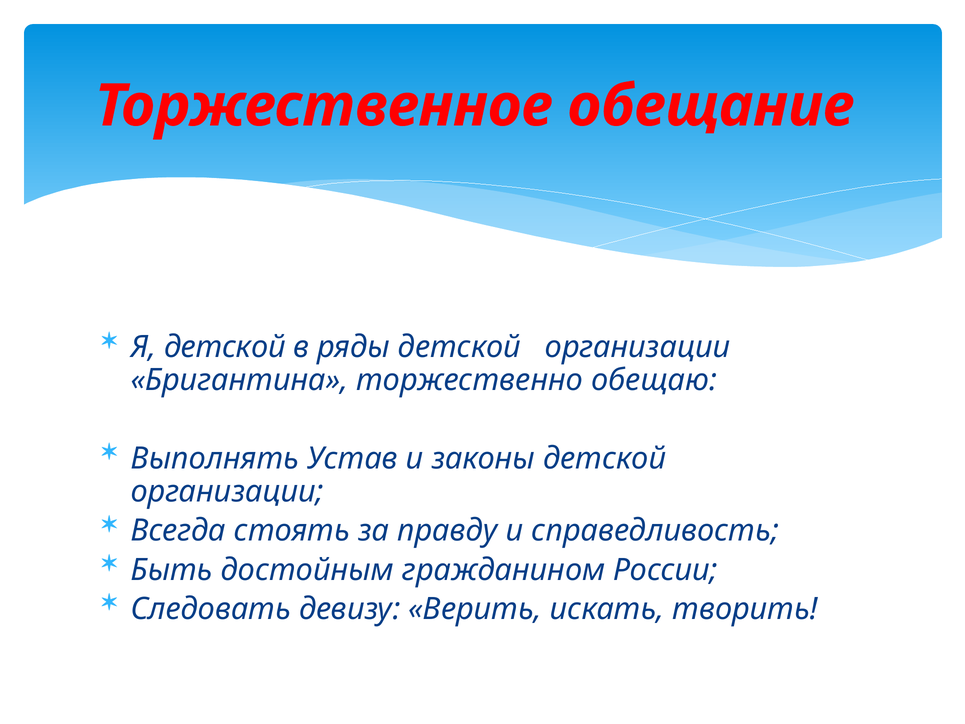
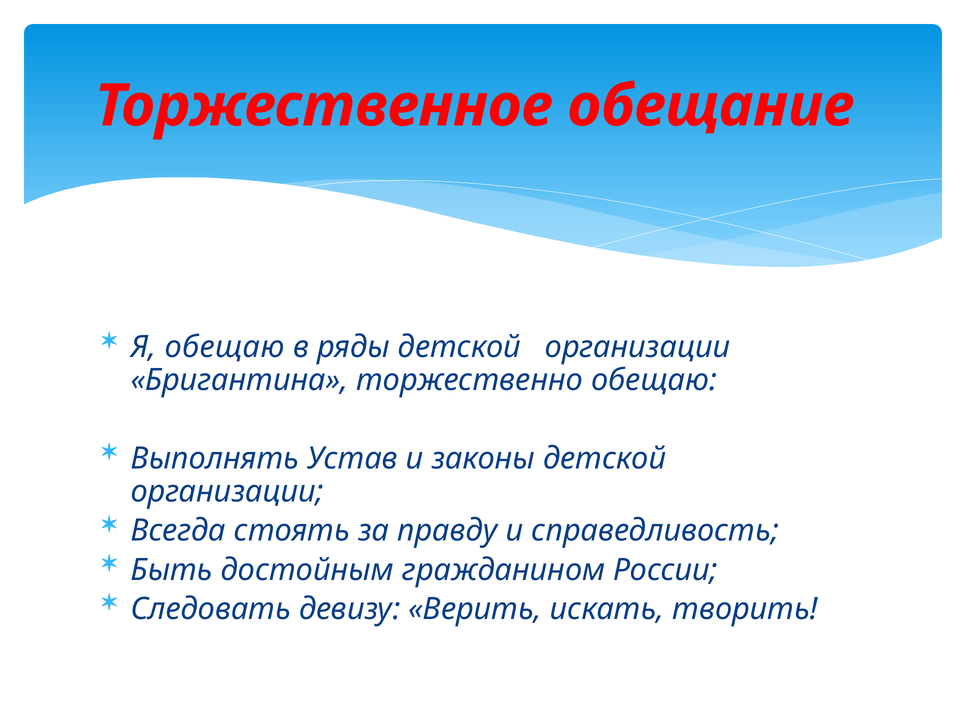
Я детской: детской -> обещаю (225, 347)
